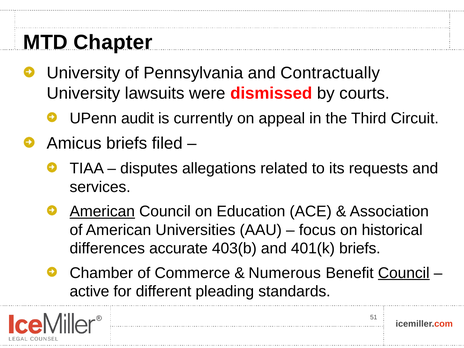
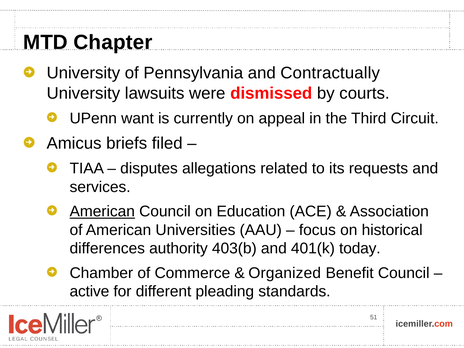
audit: audit -> want (138, 118)
accurate: accurate -> authority (179, 249)
401(k briefs: briefs -> today (360, 249)
Numerous: Numerous -> Organized (285, 273)
Council underline: present -> none (404, 273)
